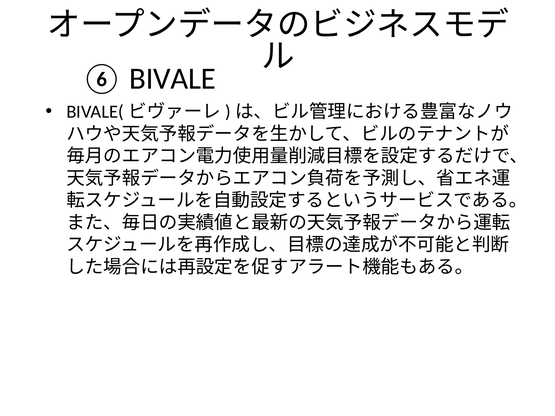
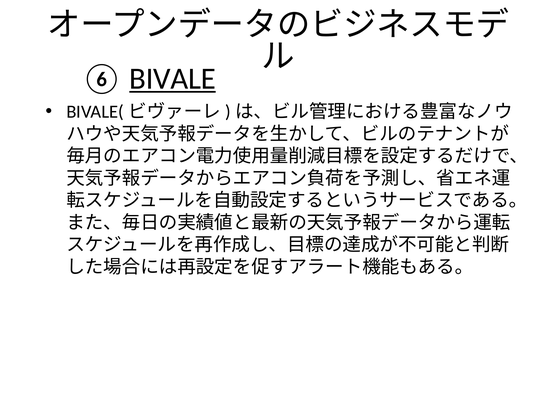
BIVALE underline: none -> present (173, 79)
